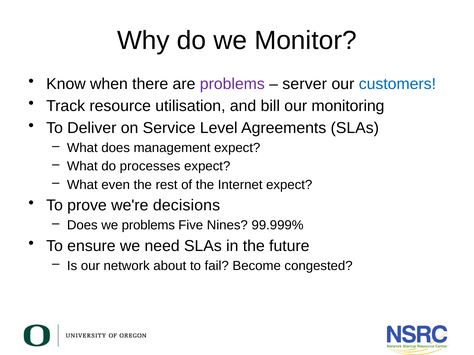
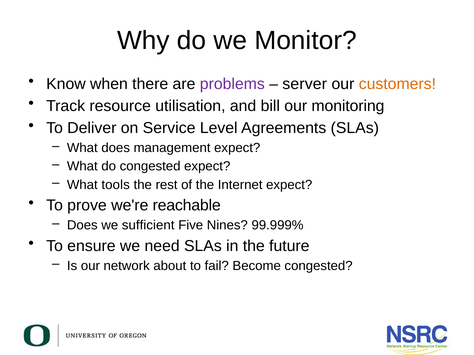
customers colour: blue -> orange (397, 84)
do processes: processes -> congested (150, 167)
even: even -> tools (116, 185)
decisions: decisions -> reachable (187, 206)
we problems: problems -> sufficient (148, 226)
